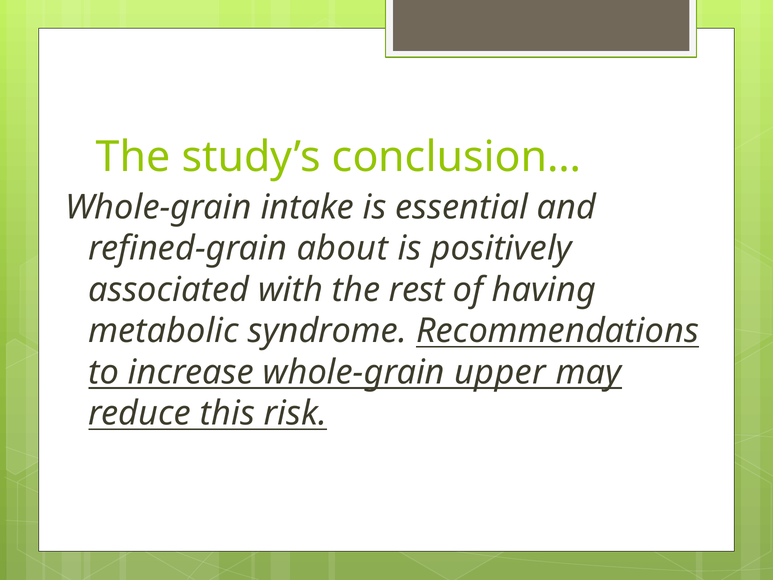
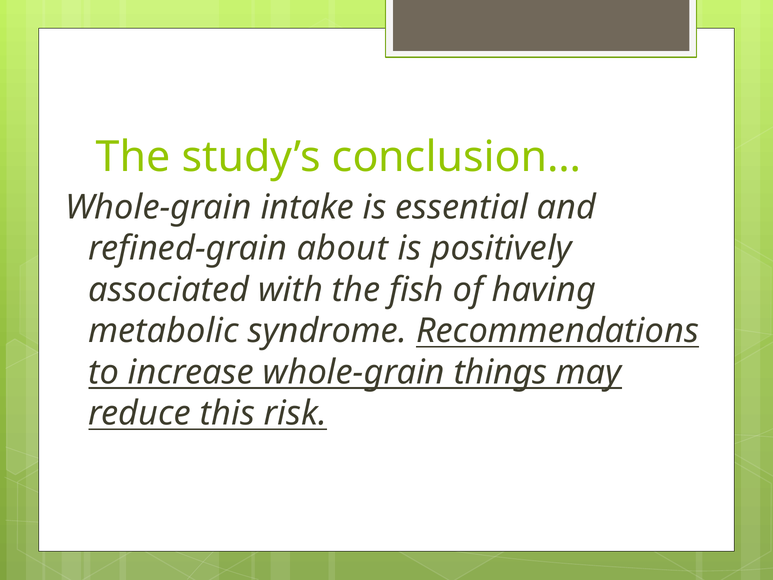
rest: rest -> fish (417, 290)
upper: upper -> things (501, 372)
